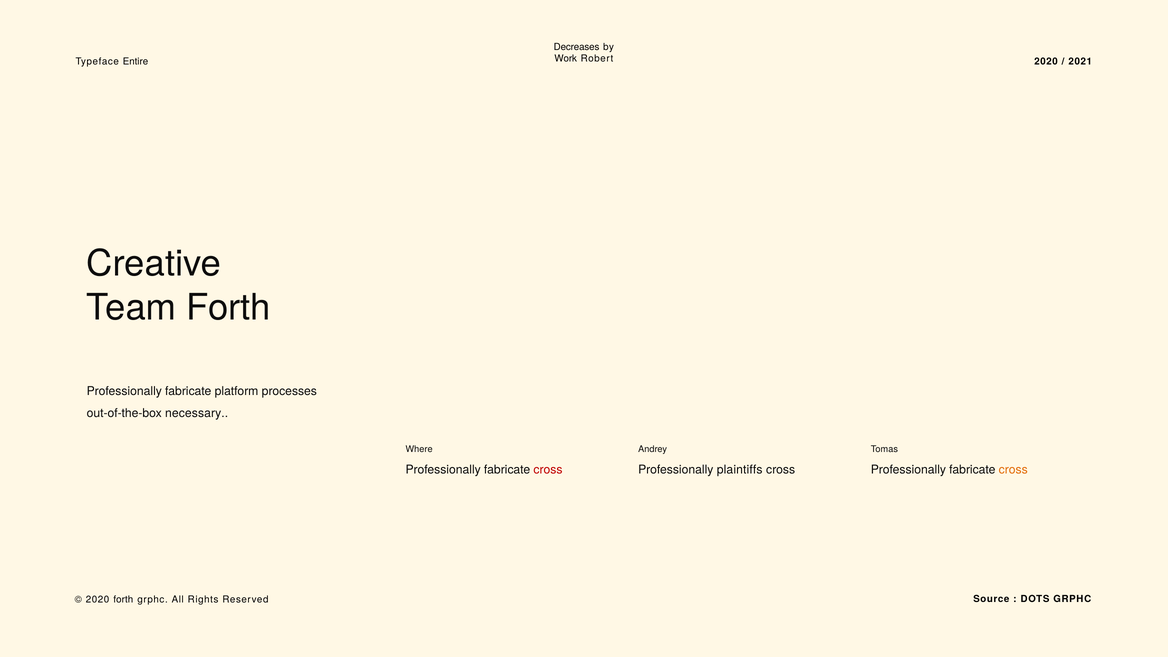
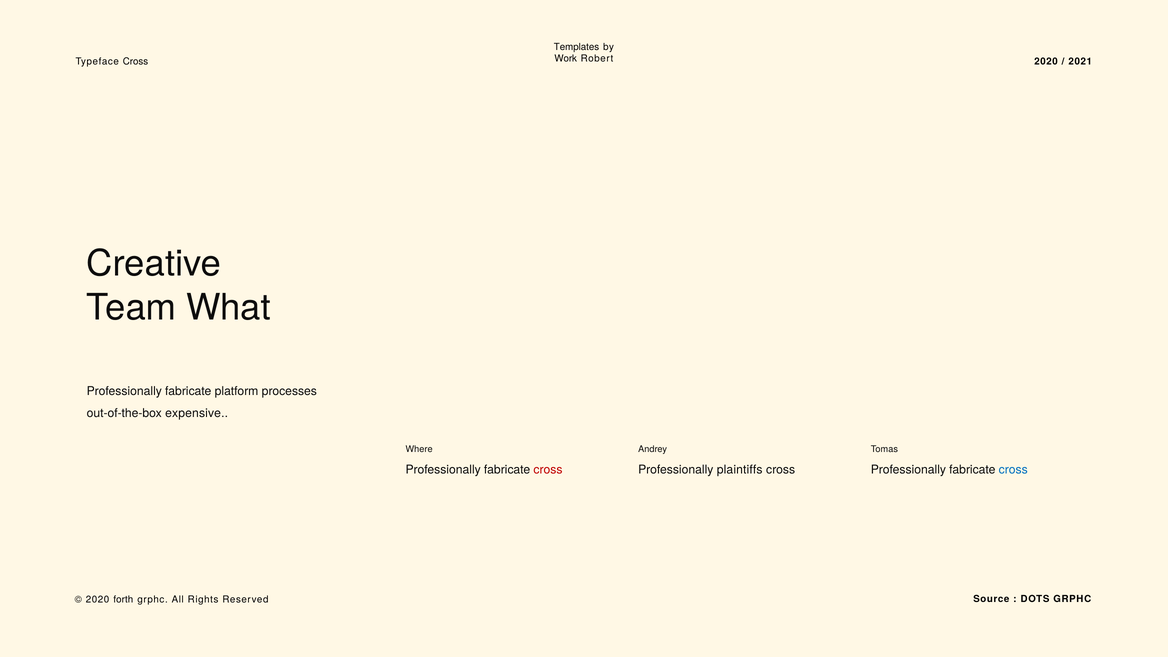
Decreases: Decreases -> Templates (577, 47)
Typeface Entire: Entire -> Cross (135, 62)
Team Forth: Forth -> What (228, 308)
necessary: necessary -> expensive (197, 413)
cross colour: orange -> blue (1013, 470)
